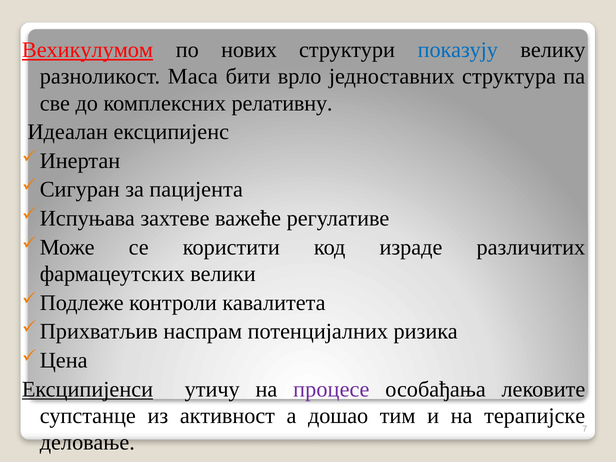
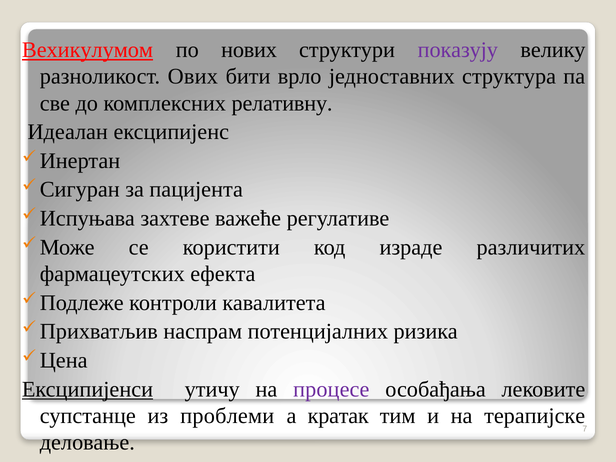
показују colour: blue -> purple (458, 50)
Маса: Маса -> Ових (193, 77)
велики: велики -> ефекта (223, 274)
активност: активност -> проблеми (227, 416)
дошао: дошао -> кратак (338, 416)
